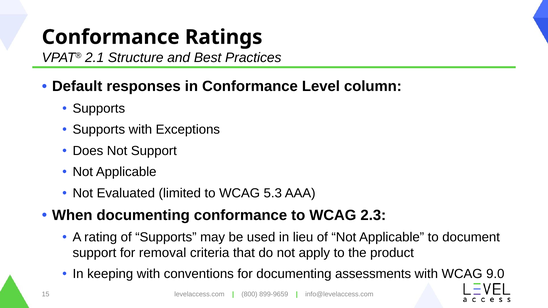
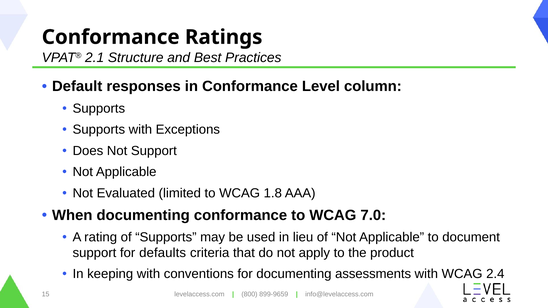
5.3: 5.3 -> 1.8 (273, 193)
2.3: 2.3 -> 7.0 (373, 215)
removal: removal -> defaults (163, 253)
9.0: 9.0 -> 2.4 (495, 274)
